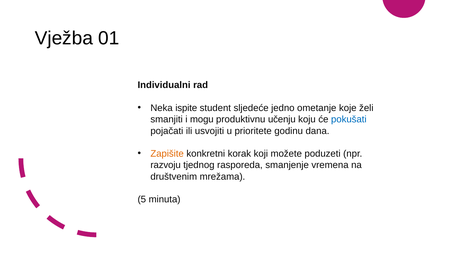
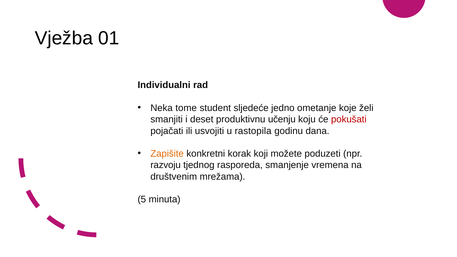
ispite: ispite -> tome (186, 108)
mogu: mogu -> deset (202, 119)
pokušati colour: blue -> red (349, 119)
prioritete: prioritete -> rastopila (253, 131)
